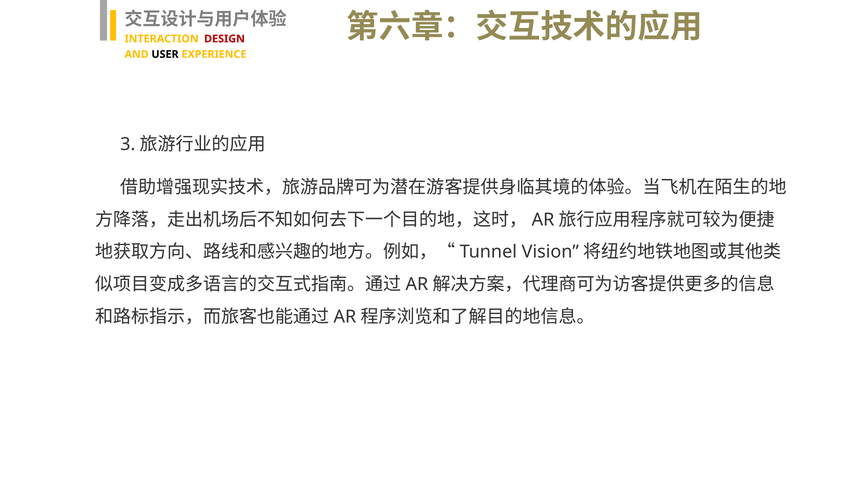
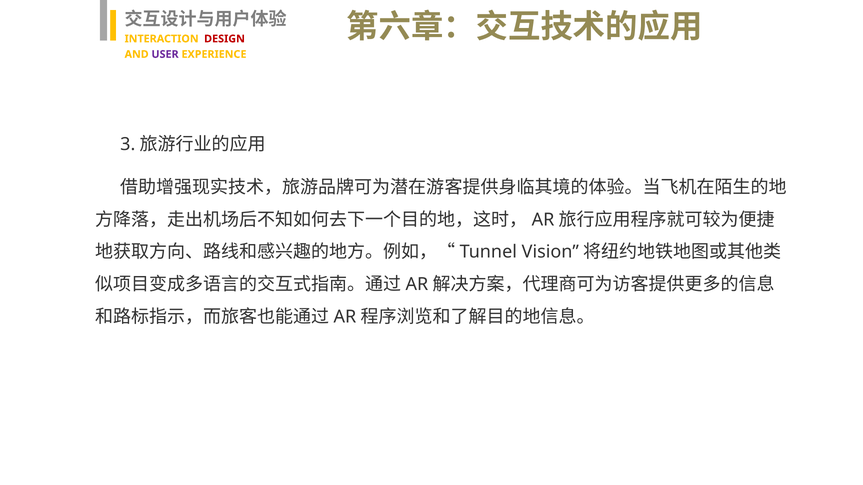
USER colour: black -> purple (165, 54)
